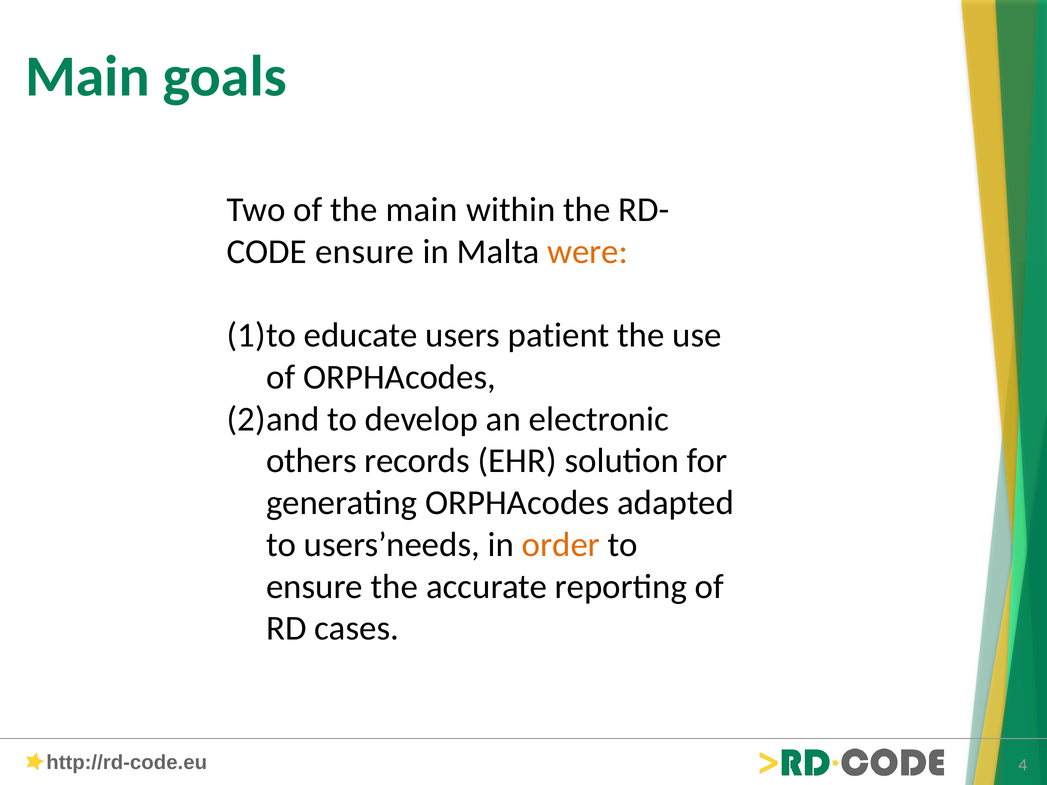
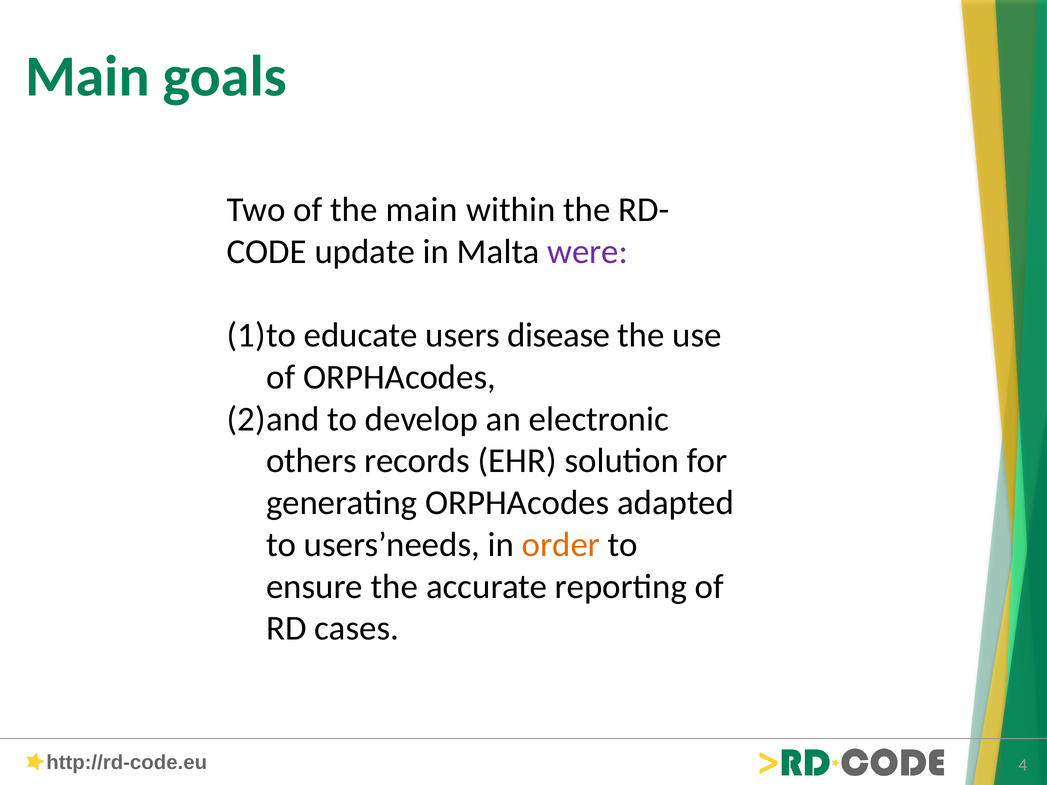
ensure: ensure -> update (365, 252)
were colour: orange -> purple (588, 252)
patient: patient -> disease (559, 335)
